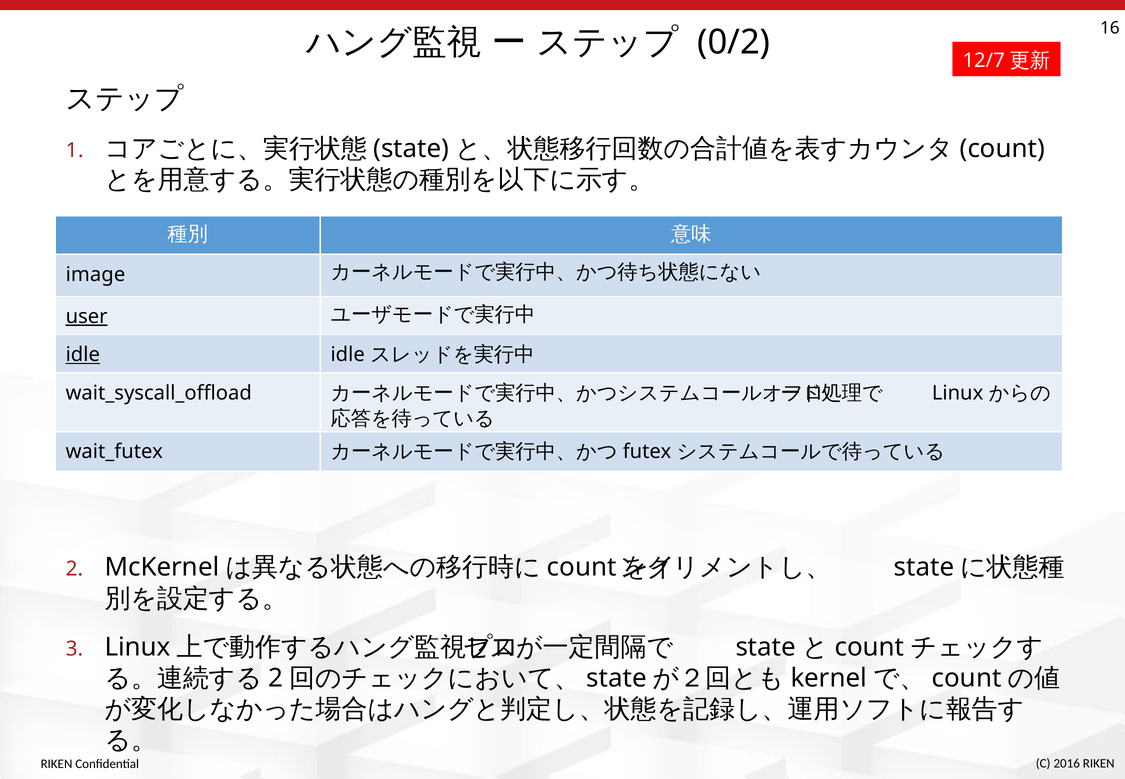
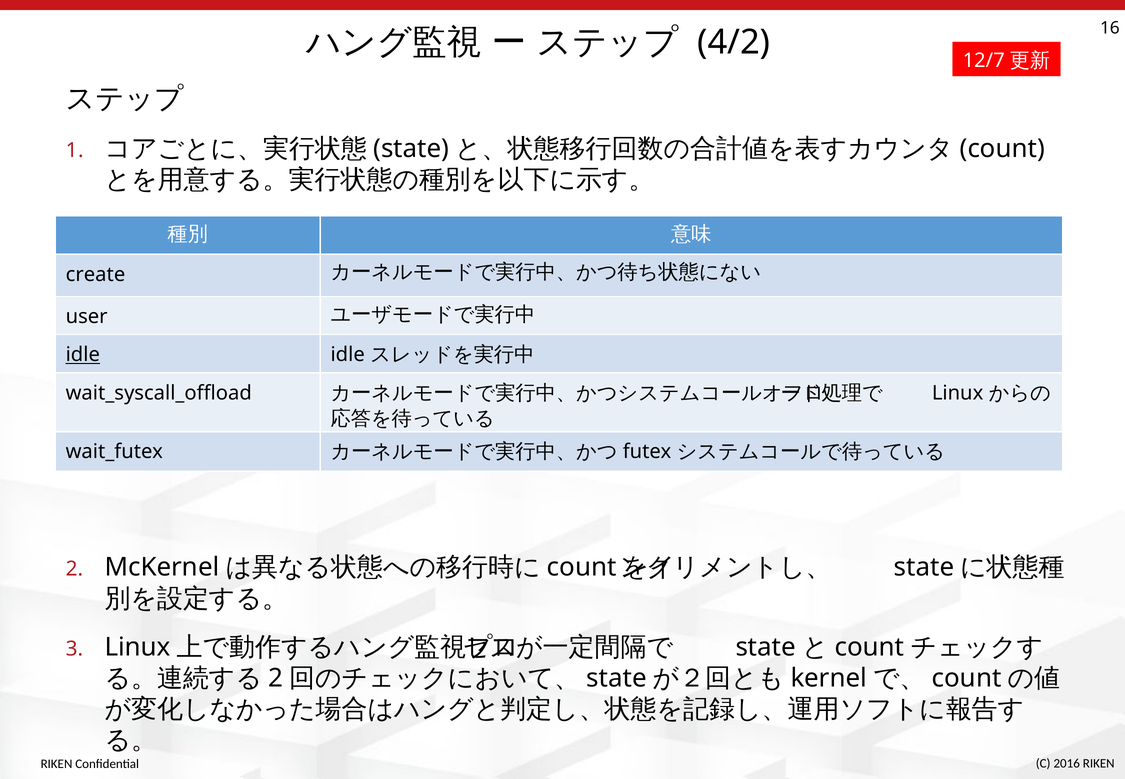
0/2: 0/2 -> 4/2 (734, 42)
image: image -> create (95, 274)
user underline: present -> none (87, 317)
